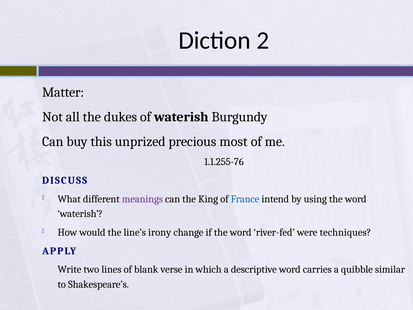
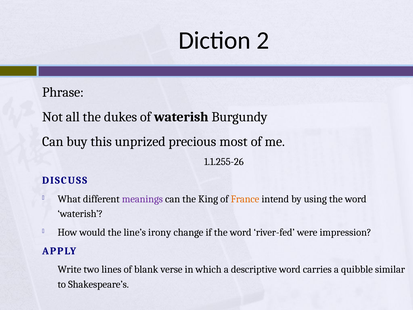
Matter: Matter -> Phrase (63, 92)
1.1.255-76: 1.1.255-76 -> 1.1.255-26 (224, 162)
France colour: blue -> orange (245, 199)
techniques: techniques -> impression (345, 232)
